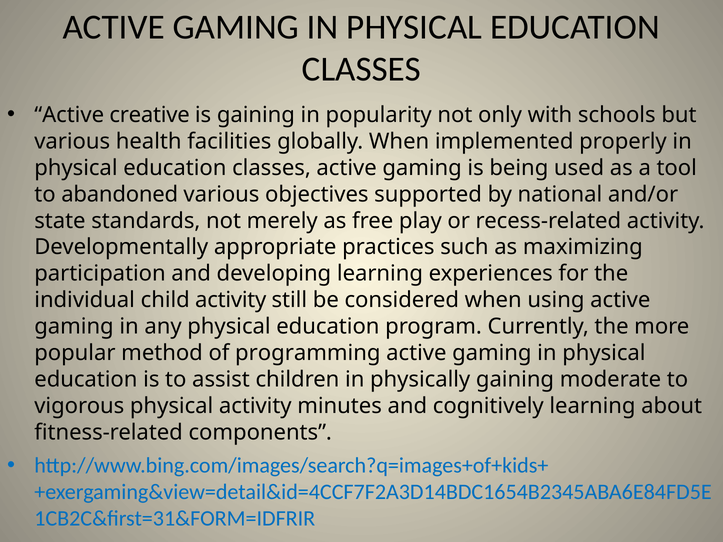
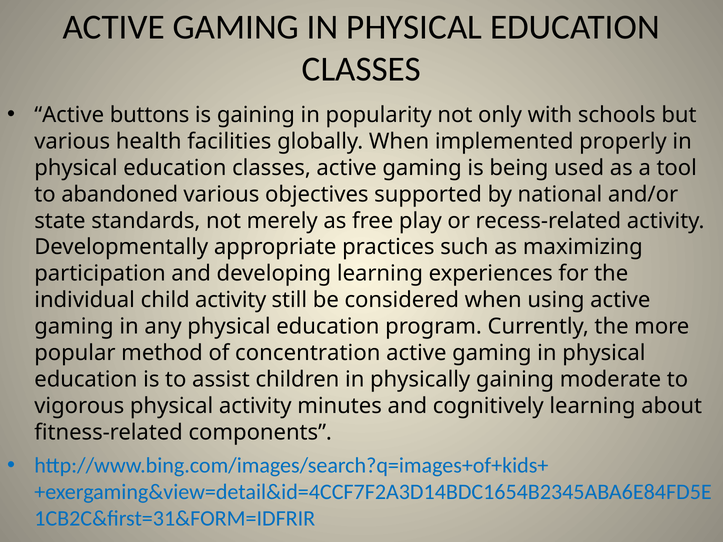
creative: creative -> buttons (150, 115)
programming: programming -> concentration (308, 353)
